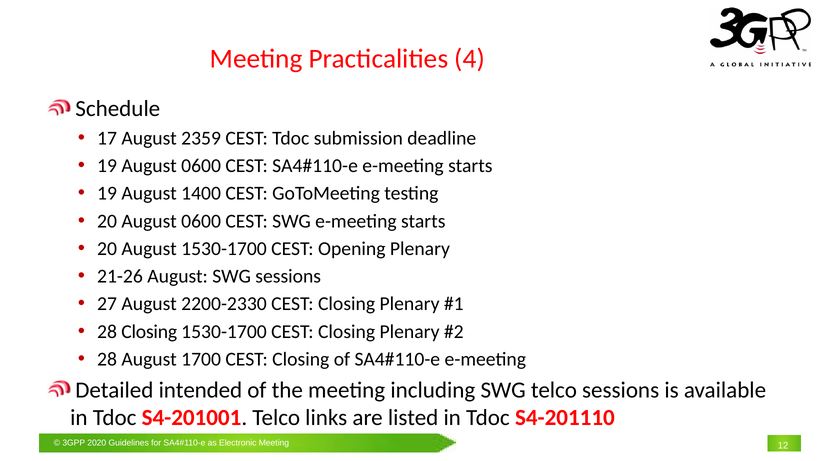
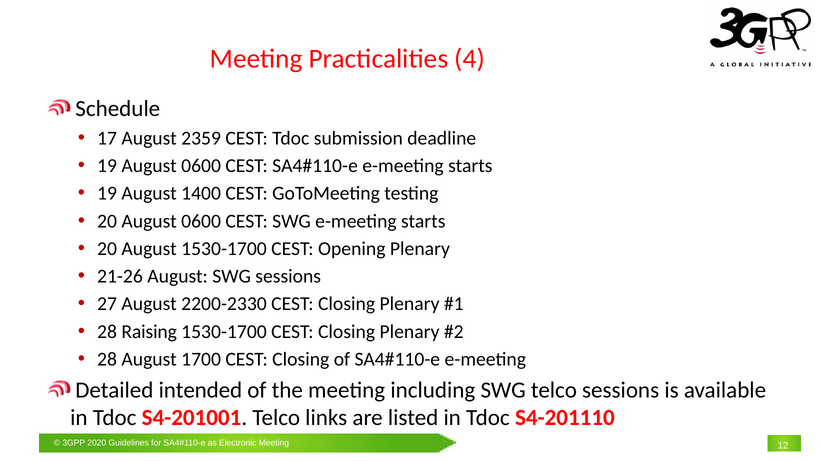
28 Closing: Closing -> Raising (149, 332)
